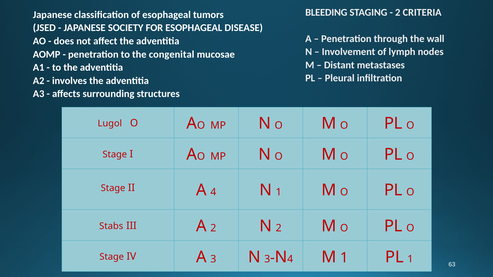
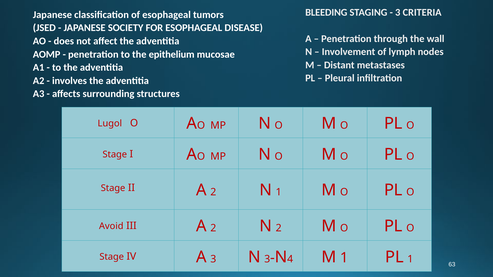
2: 2 -> 3 (398, 12)
congenital: congenital -> epithelium (172, 54)
II A 4: 4 -> 2 (213, 192)
Stabs: Stabs -> Avoid (111, 226)
